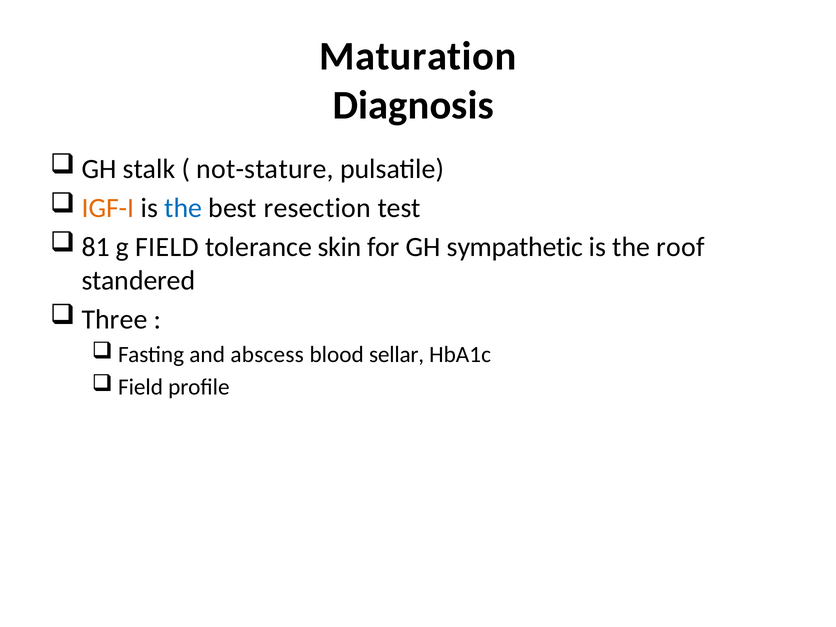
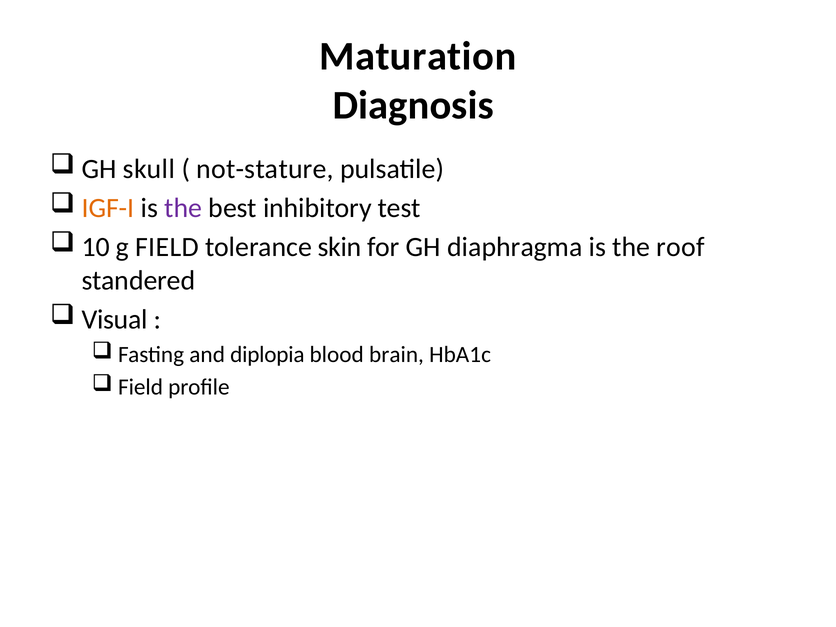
stalk: stalk -> skull (149, 169)
the colour: blue -> purple (183, 208)
resection: resection -> inhibitory (317, 208)
81: 81 -> 10 (96, 247)
sympathetic: sympathetic -> diaphragma (515, 247)
Three: Three -> Visual (115, 320)
abscess: abscess -> diplopia (267, 355)
sellar: sellar -> brain (397, 355)
